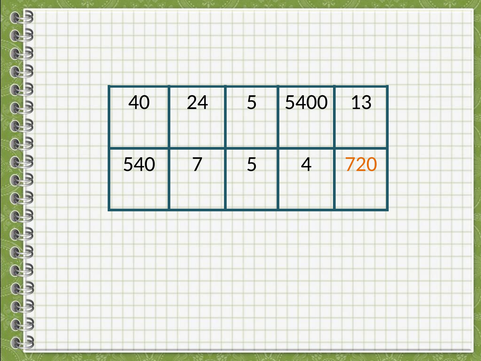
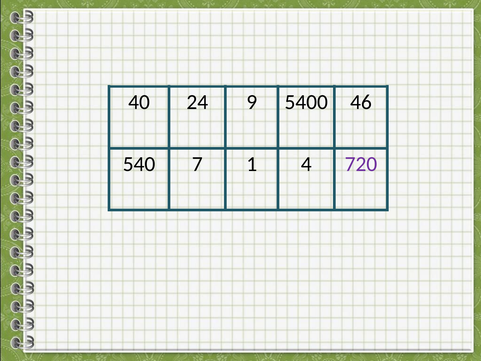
24 5: 5 -> 9 (252, 102)
13: 13 -> 46 (361, 102)
7 5: 5 -> 1 (252, 164)
720 colour: orange -> purple (361, 164)
